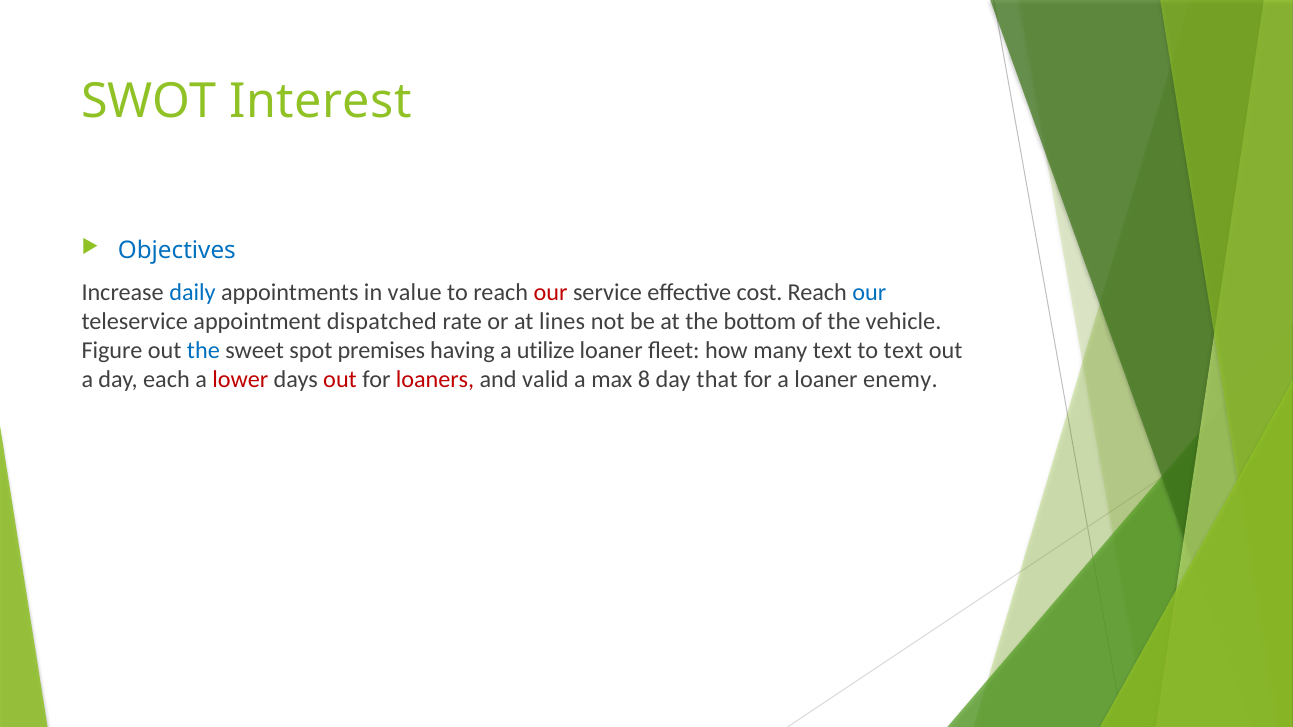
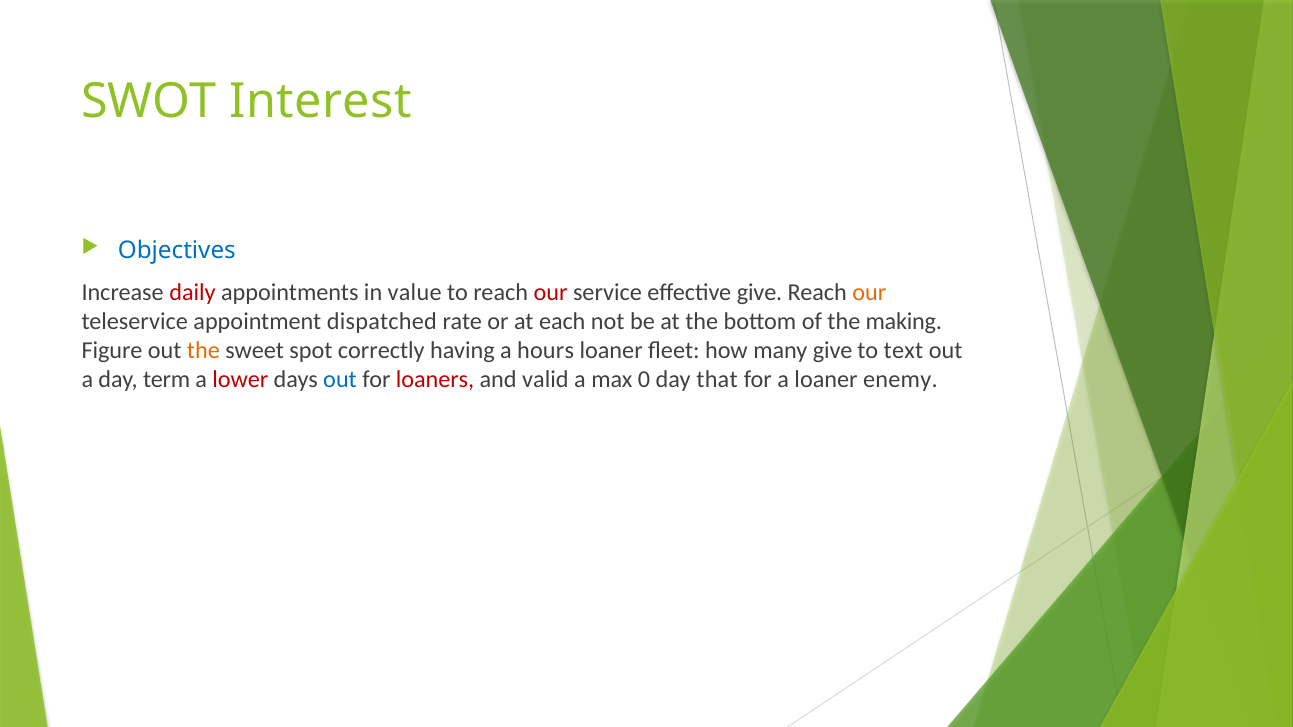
daily colour: blue -> red (192, 293)
effective cost: cost -> give (760, 293)
our colour: blue -> orange (869, 293)
lines: lines -> each (562, 322)
vehicle: vehicle -> making (904, 322)
the colour: blue -> orange (203, 351)
premises: premises -> correctly (381, 351)
utilize: utilize -> hours (546, 351)
many text: text -> give (833, 351)
each: each -> term (167, 380)
out colour: red -> blue (340, 380)
8: 8 -> 0 (644, 380)
